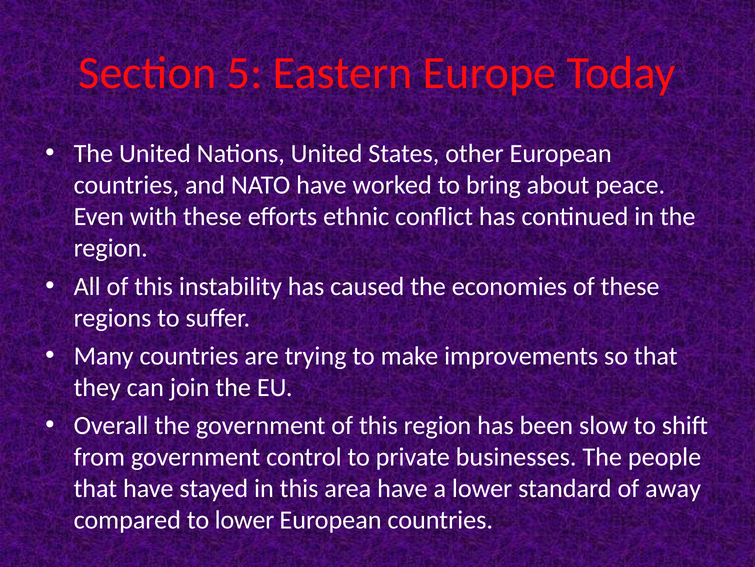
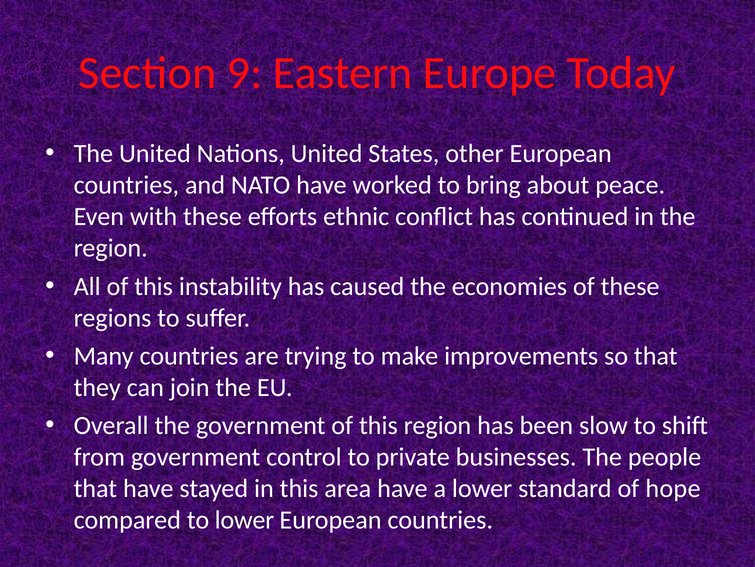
5: 5 -> 9 (244, 73)
away: away -> hope (673, 488)
